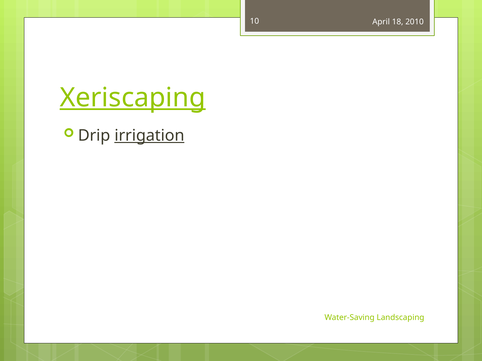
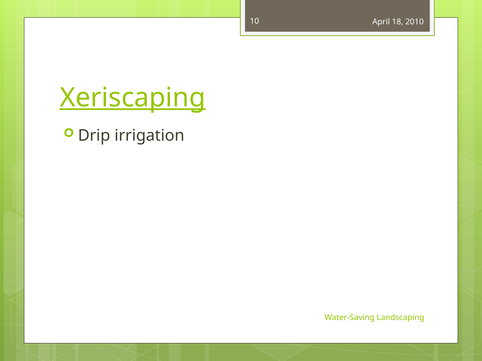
irrigation underline: present -> none (149, 136)
